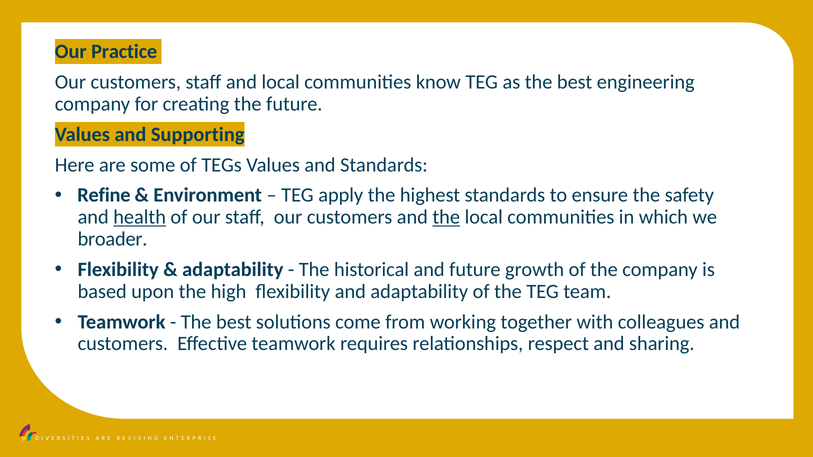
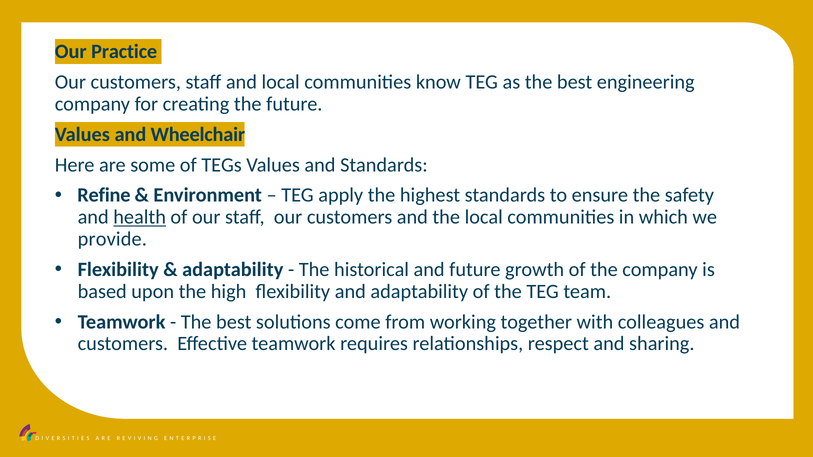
Supporting: Supporting -> Wheelchair (198, 135)
the underline: present -> none (446, 217)
broader: broader -> provide (112, 239)
